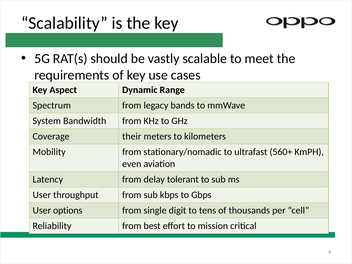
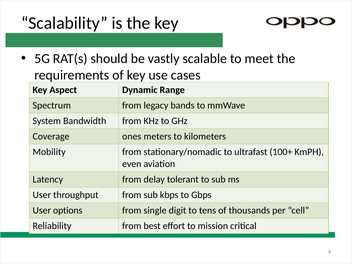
their: their -> ones (132, 136)
560+: 560+ -> 100+ (281, 152)
